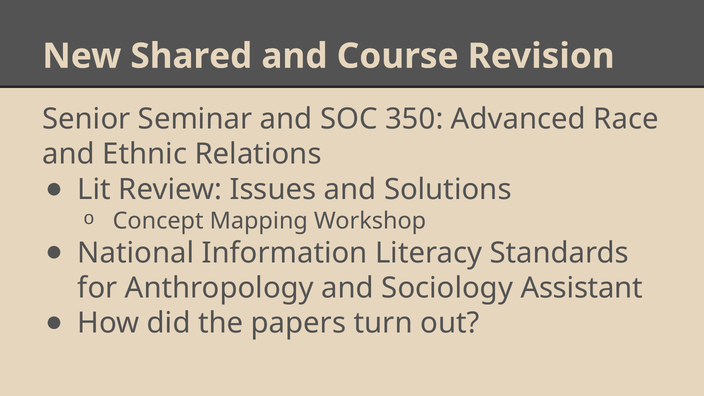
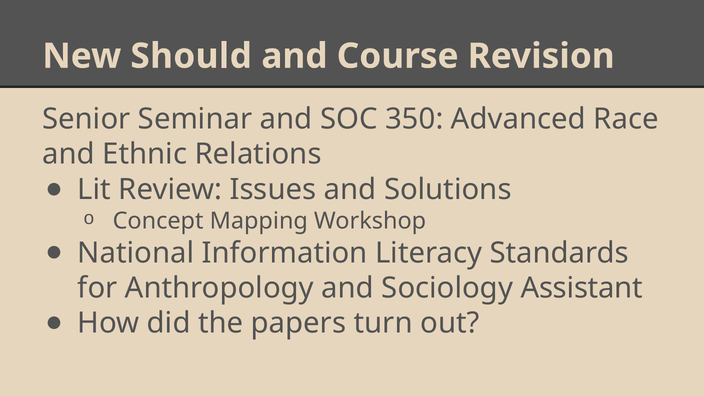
Shared: Shared -> Should (191, 56)
